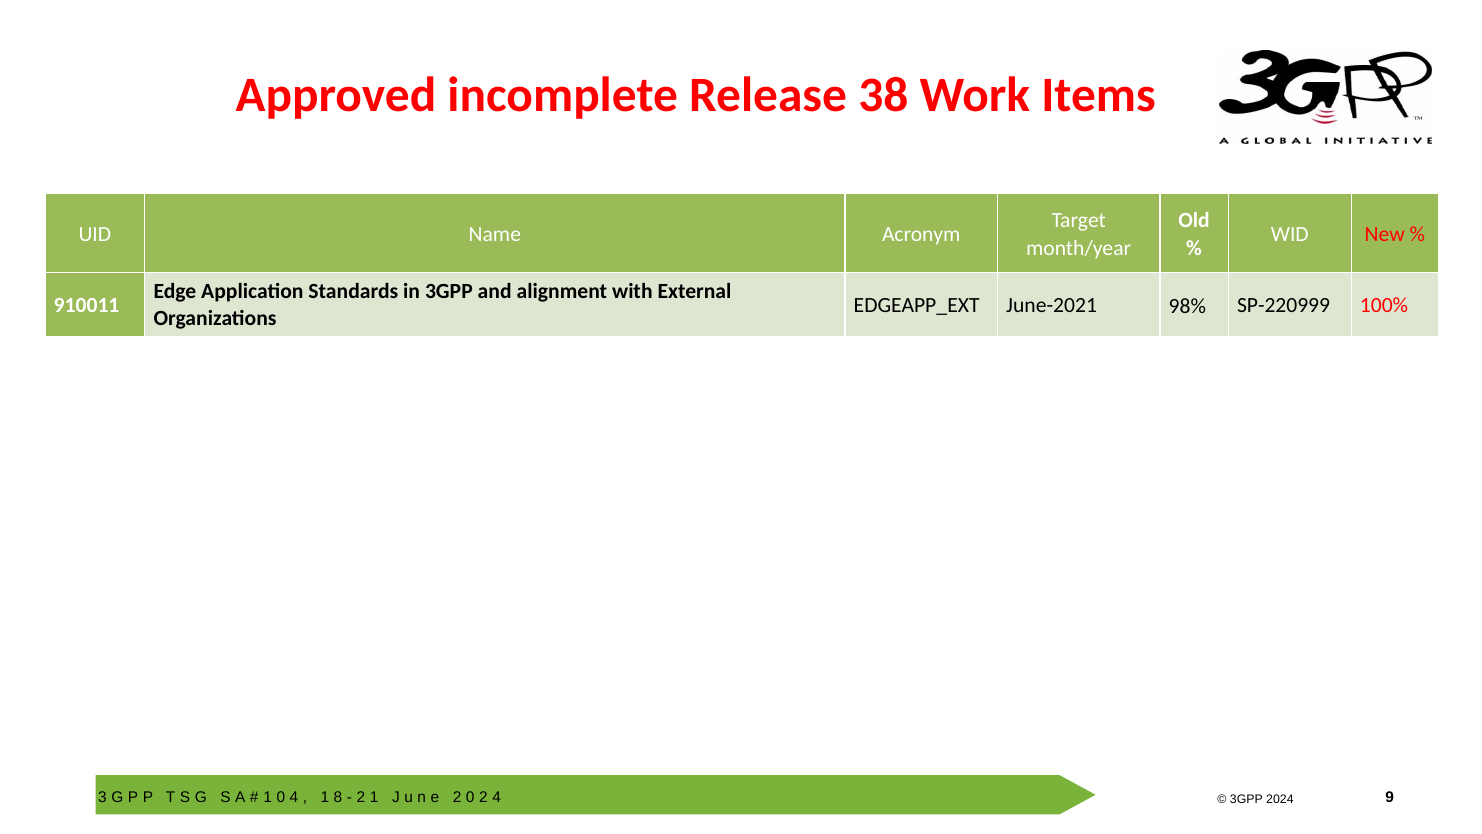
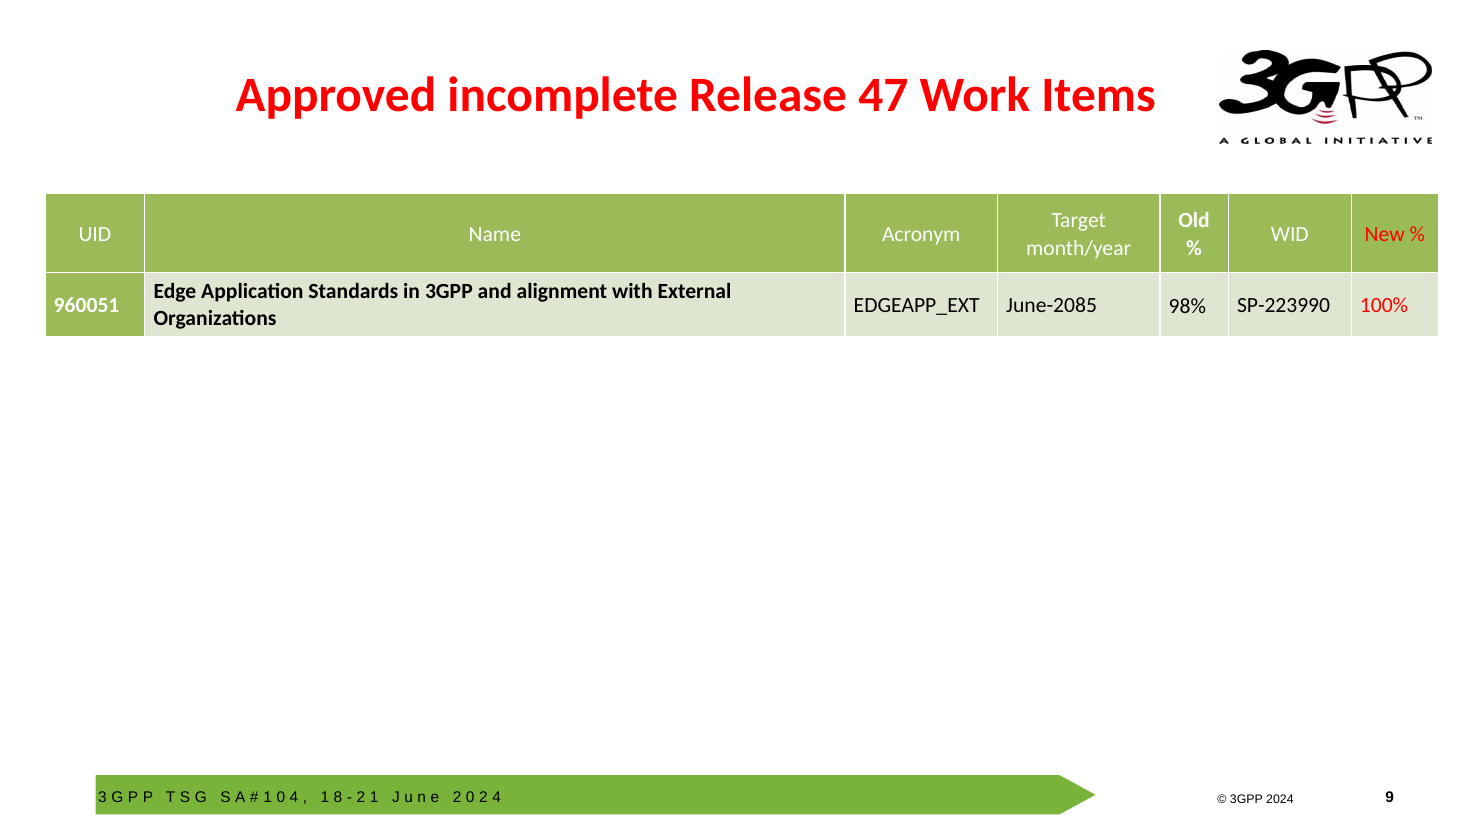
38: 38 -> 47 (883, 95)
910011: 910011 -> 960051 (87, 305)
June-2021: June-2021 -> June-2085 (1052, 305)
SP-220999: SP-220999 -> SP-223990 (1284, 305)
